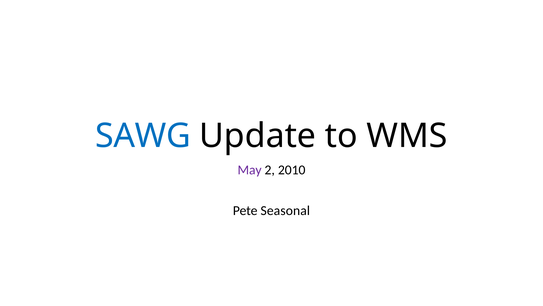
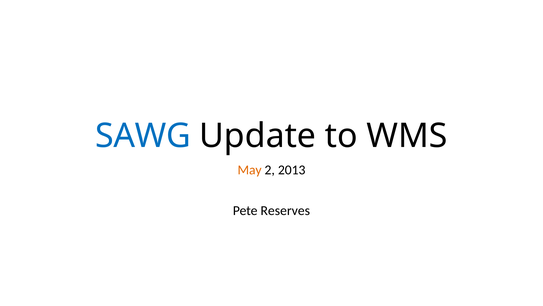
May colour: purple -> orange (250, 170)
2010: 2010 -> 2013 (292, 170)
Seasonal: Seasonal -> Reserves (285, 210)
